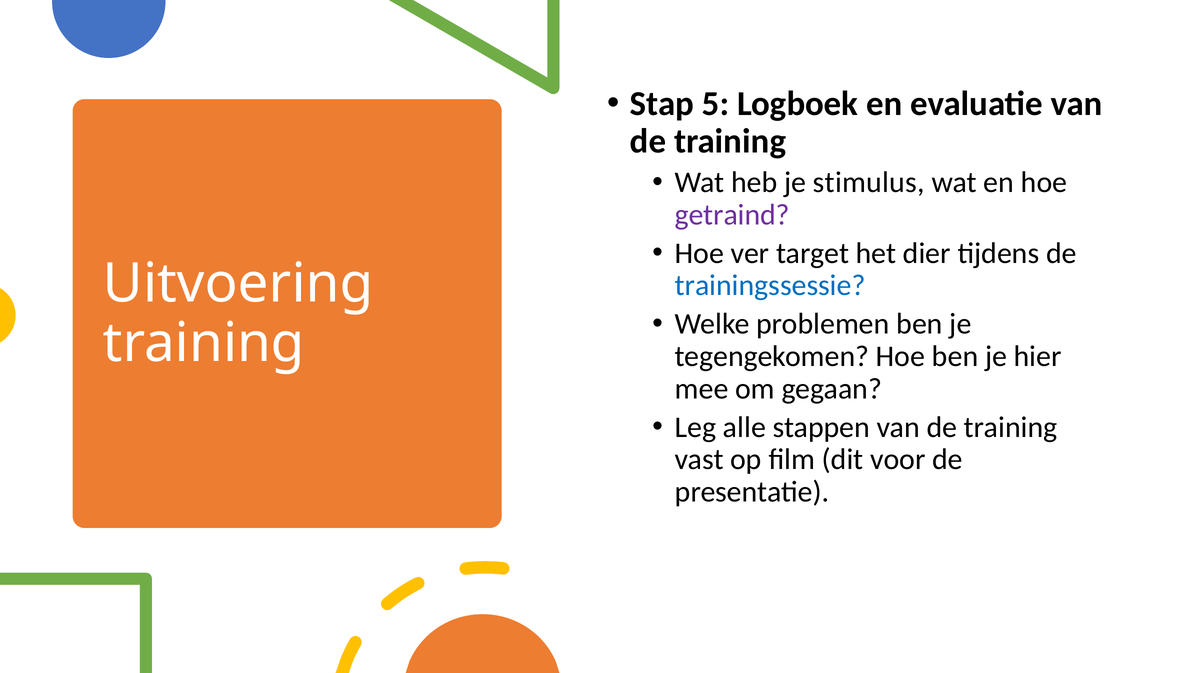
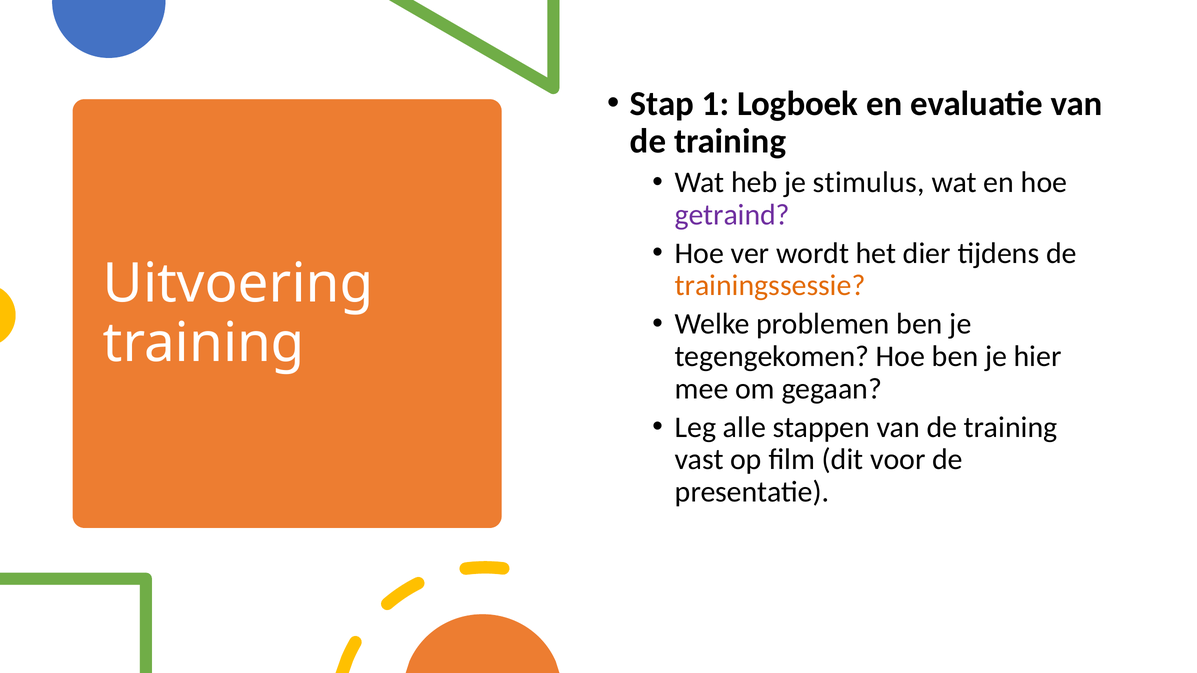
5: 5 -> 1 (716, 104)
target: target -> wordt (813, 253)
trainingssessie colour: blue -> orange (770, 286)
